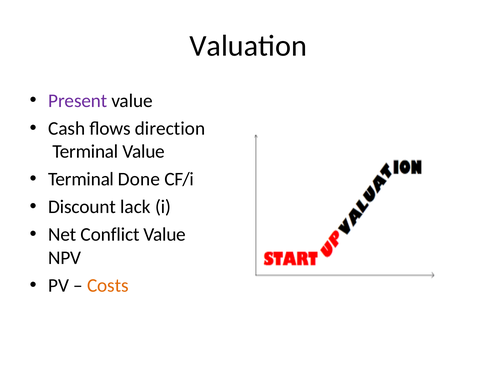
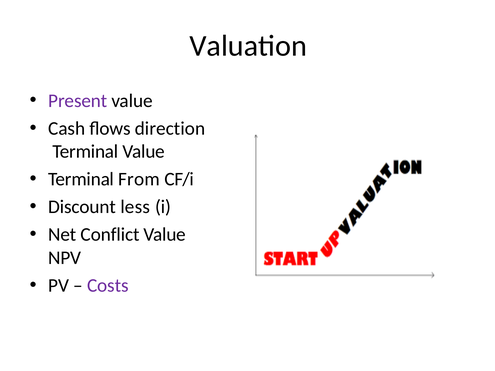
Done: Done -> From (139, 179)
lack: lack -> less (135, 207)
Costs colour: orange -> purple (108, 286)
